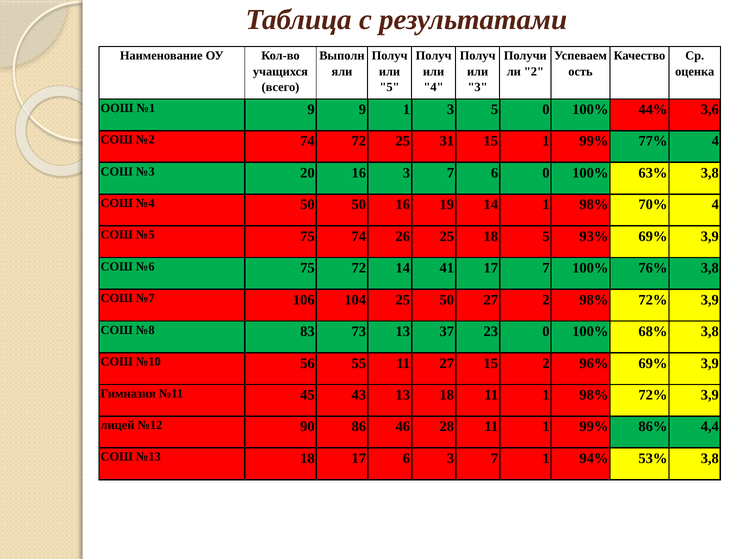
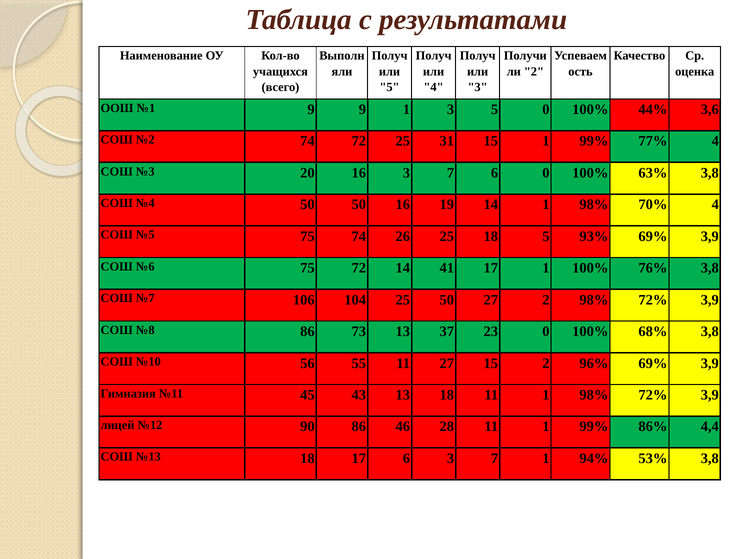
17 7: 7 -> 1 (546, 268)
№8 83: 83 -> 86 (307, 332)
